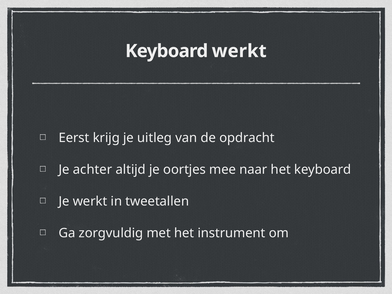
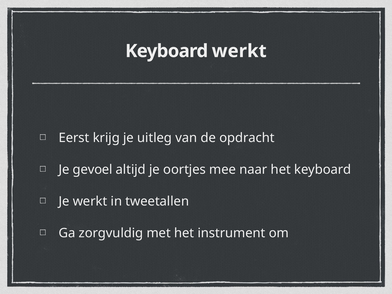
achter: achter -> gevoel (93, 170)
